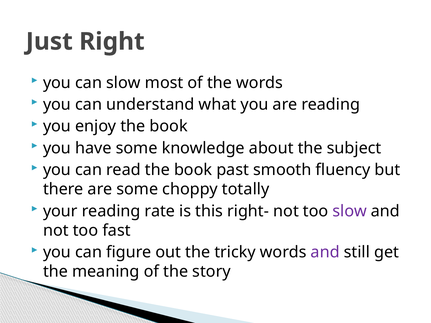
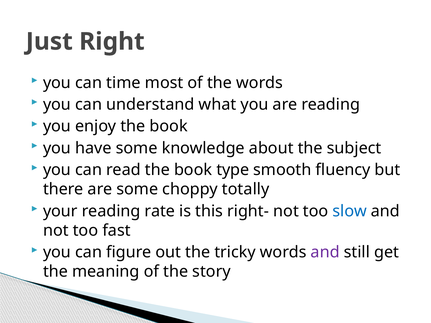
can slow: slow -> time (123, 83)
past: past -> type (233, 170)
slow colour: purple -> blue (350, 211)
